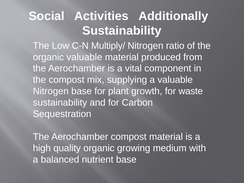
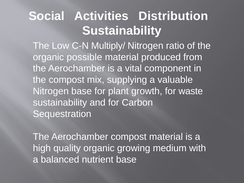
Additionally: Additionally -> Distribution (173, 16)
organic valuable: valuable -> possible (84, 57)
